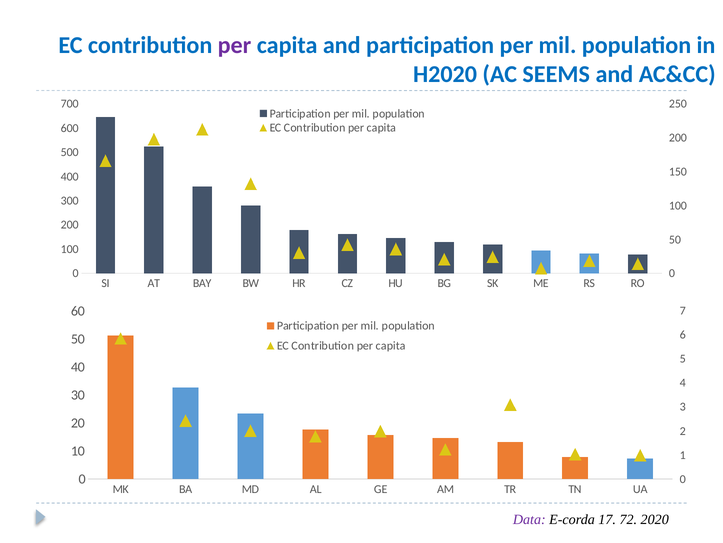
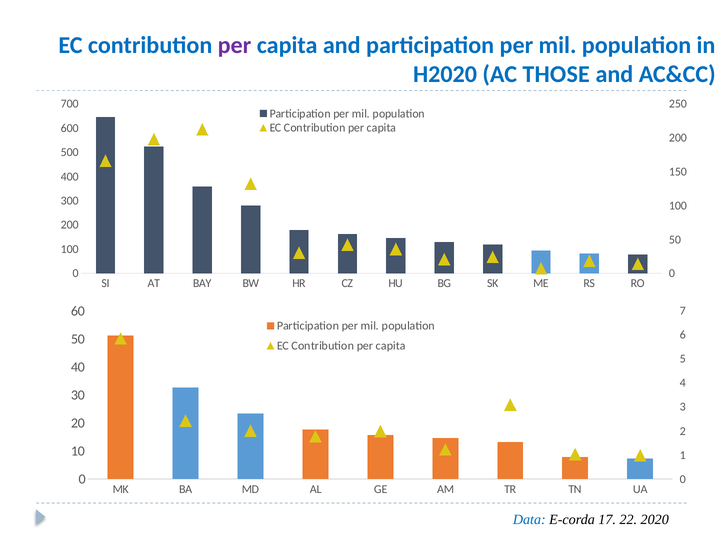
SEEMS: SEEMS -> THOSE (556, 74)
Data colour: purple -> blue (529, 519)
72: 72 -> 22 (628, 519)
